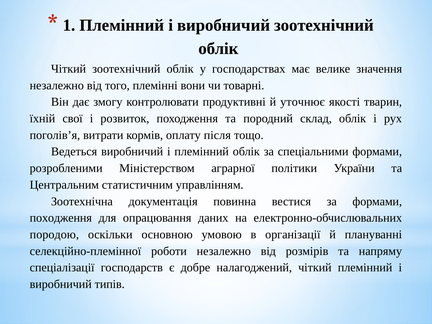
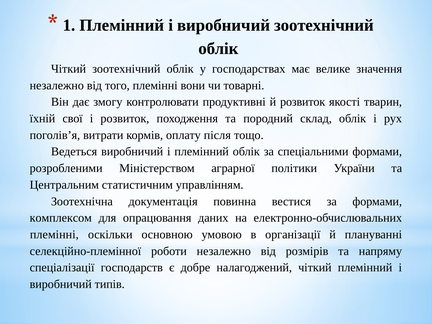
й уточнює: уточнює -> розвиток (303, 102)
походження: походження -> комплексом (61, 218)
породою: породою -> племінні (54, 235)
